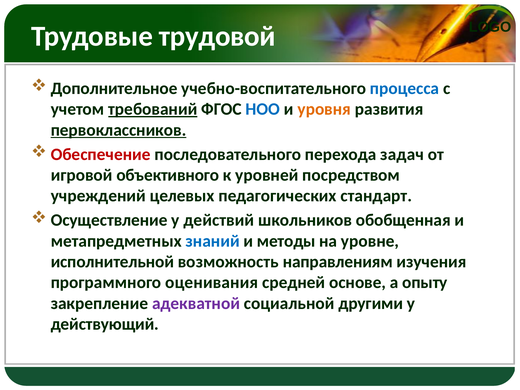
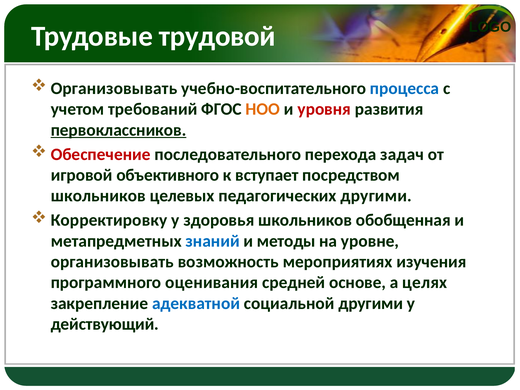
Дополнительное: Дополнительное -> Организовывать (114, 88)
требований underline: present -> none (153, 109)
НОО colour: blue -> orange (263, 109)
уровня colour: orange -> red (324, 109)
уровней: уровней -> вступает (267, 175)
учреждений: учреждений -> школьников (98, 196)
педагогических стандарт: стандарт -> другими (376, 196)
Осуществление: Осуществление -> Корректировку (109, 220)
действий: действий -> здоровья (219, 220)
исполнительной: исполнительной -> организовывать (112, 262)
направлениям: направлениям -> мероприятиях (338, 262)
опыту: опыту -> целях (425, 283)
адекватной colour: purple -> blue (196, 303)
